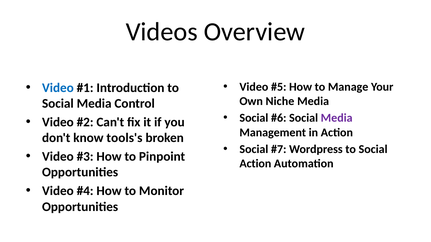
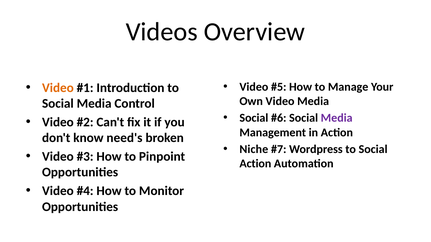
Video colour: blue -> orange (58, 88)
Own Niche: Niche -> Video (280, 101)
tools's: tools's -> need's (124, 138)
Social: Social -> Niche (254, 149)
